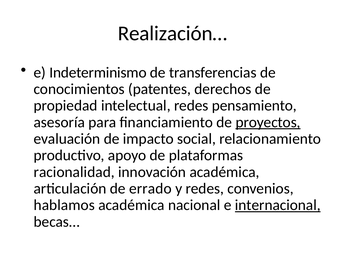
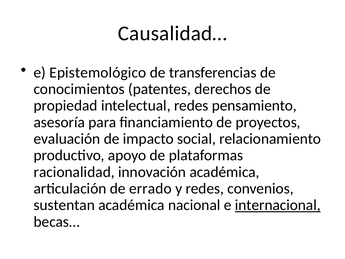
Realización…: Realización… -> Causalidad… (172, 33)
Indeterminismo: Indeterminismo -> Epistemológico (98, 72)
proyectos underline: present -> none (268, 122)
hablamos: hablamos -> sustentan (64, 205)
